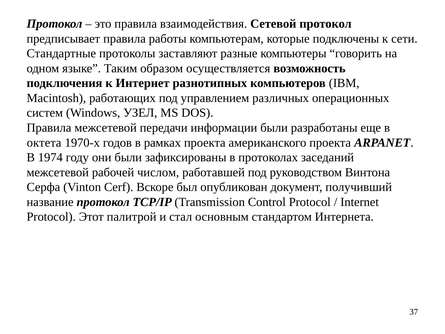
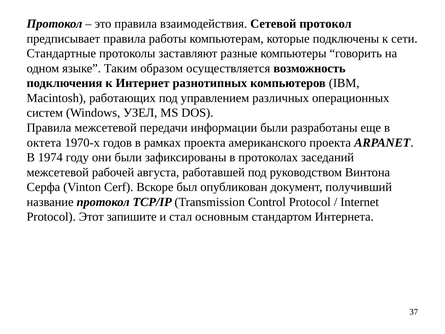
числом: числом -> августа (158, 172)
палитрой: палитрой -> запишите (132, 217)
